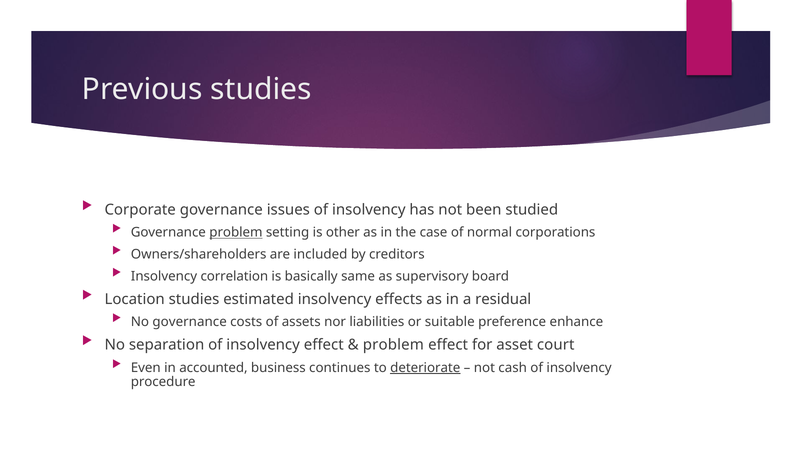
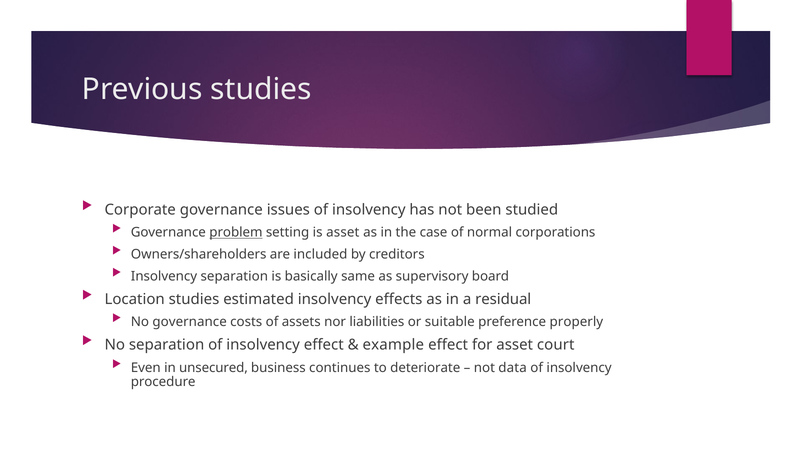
is other: other -> asset (343, 233)
Insolvency correlation: correlation -> separation (234, 276)
enhance: enhance -> properly (576, 322)
problem: problem -> example (393, 345)
accounted: accounted -> unsecured (213, 368)
deteriorate underline: present -> none (425, 368)
cash: cash -> data (513, 368)
